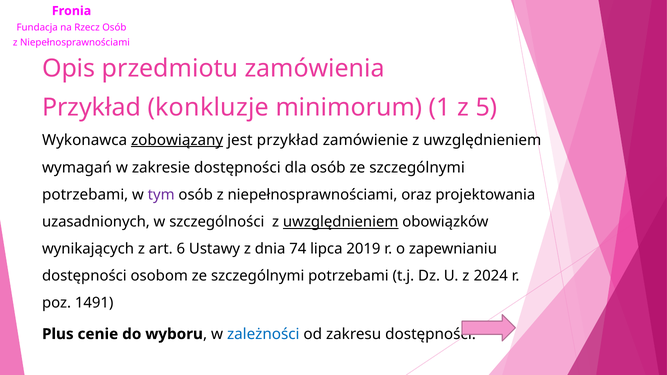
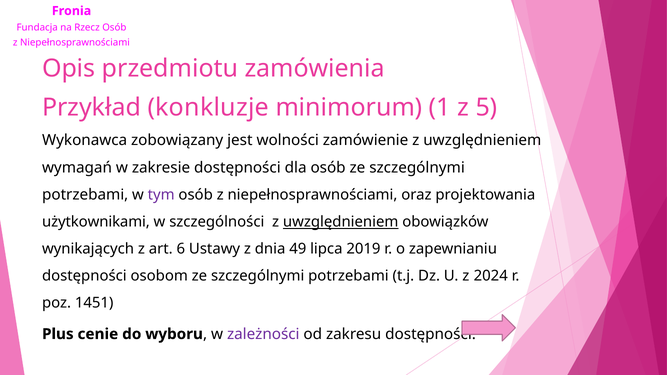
zobowiązany underline: present -> none (177, 140)
jest przykład: przykład -> wolności (288, 140)
uzasadnionych: uzasadnionych -> użytkownikami (96, 222)
74: 74 -> 49 (298, 249)
1491: 1491 -> 1451 (94, 303)
zależności colour: blue -> purple (263, 334)
